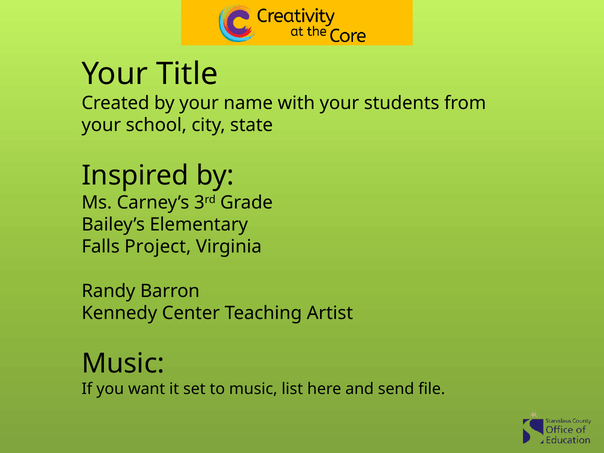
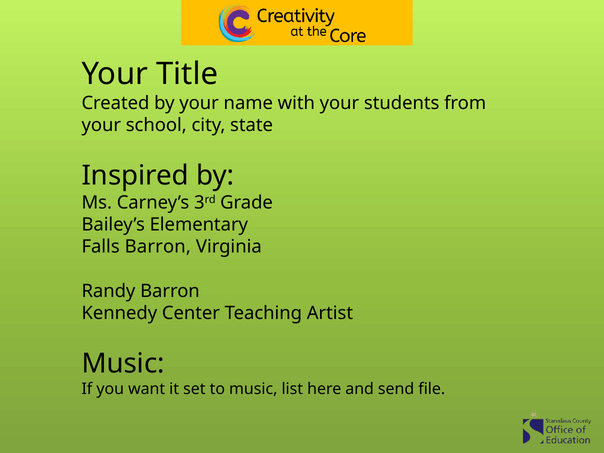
Falls Project: Project -> Barron (158, 247)
